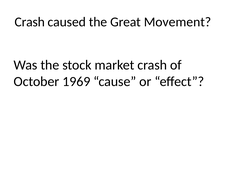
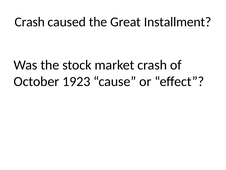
Movement: Movement -> Installment (178, 22)
1969: 1969 -> 1923 (76, 81)
